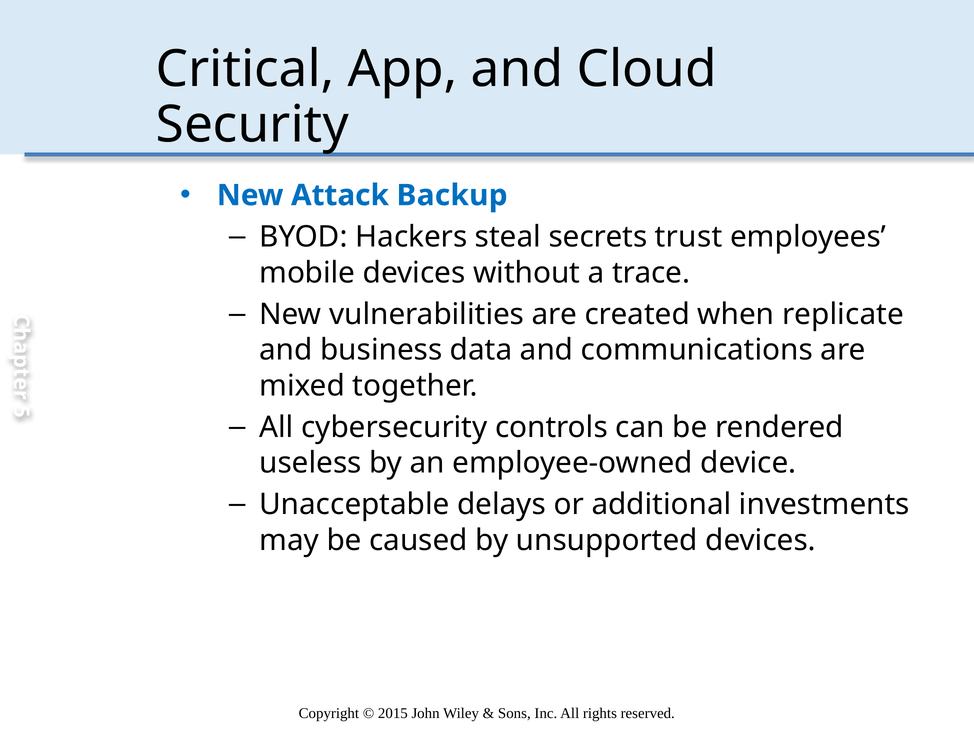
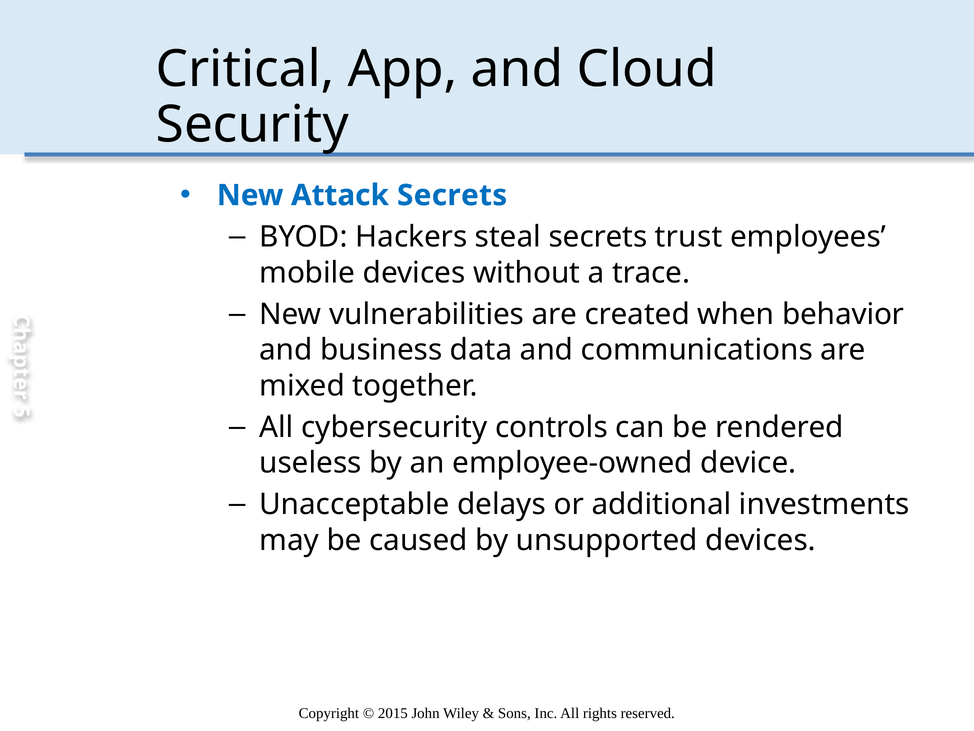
Attack Backup: Backup -> Secrets (452, 195)
replicate: replicate -> behavior (843, 314)
